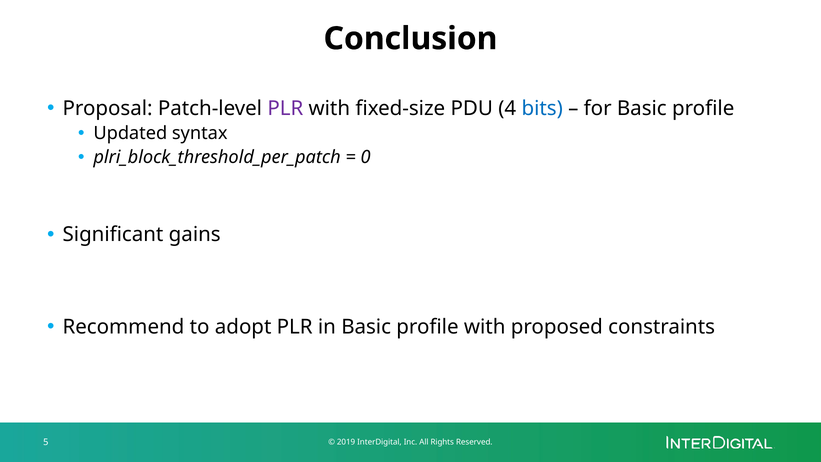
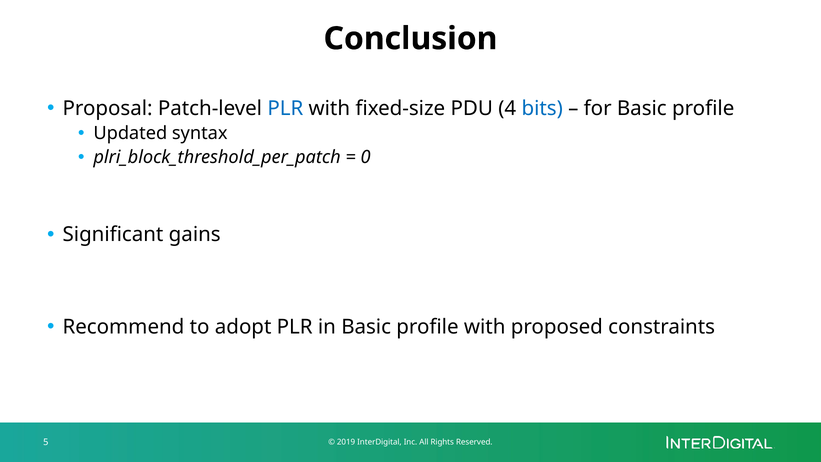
PLR colour: purple -> blue (285, 108)
